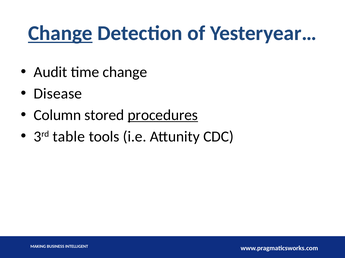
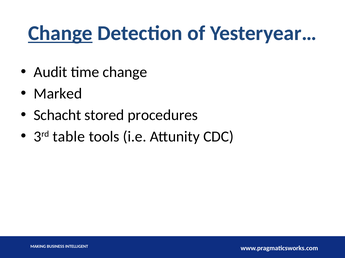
Disease: Disease -> Marked (58, 94)
Column: Column -> Schacht (57, 115)
procedures underline: present -> none (163, 115)
